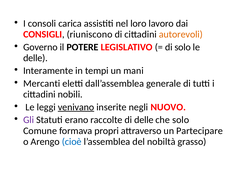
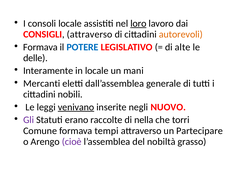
consoli carica: carica -> locale (70, 24)
loro underline: none -> present (138, 24)
CONSIGLI riuniscono: riuniscono -> attraverso (90, 34)
Governo: Governo -> Formava (40, 47)
POTERE colour: black -> blue (83, 47)
di solo: solo -> alte (183, 47)
in tempi: tempi -> locale (97, 71)
di delle: delle -> nella (144, 120)
che solo: solo -> torri (181, 120)
propri: propri -> tempi (107, 131)
cioè colour: blue -> purple (72, 142)
